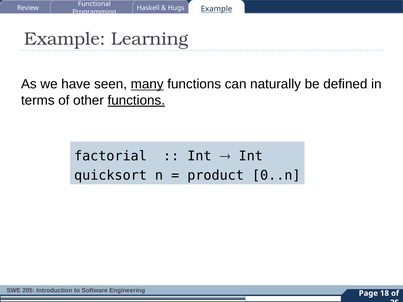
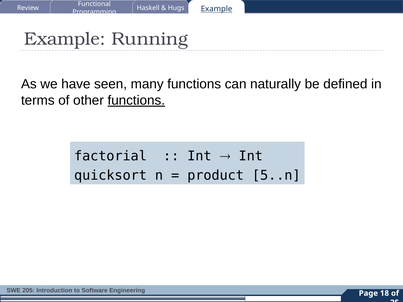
Learning: Learning -> Running (150, 39)
many underline: present -> none (147, 84)
0..n: 0..n -> 5..n (276, 175)
